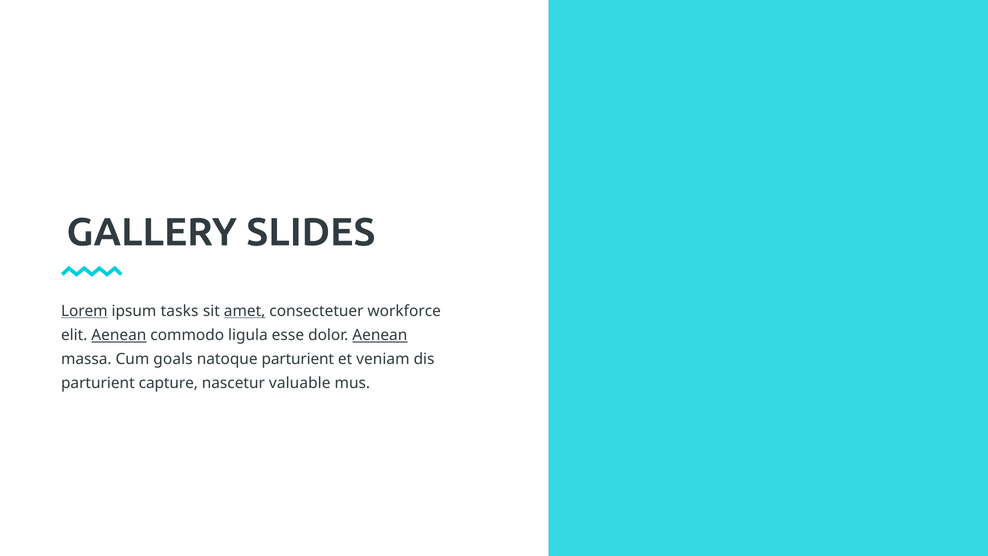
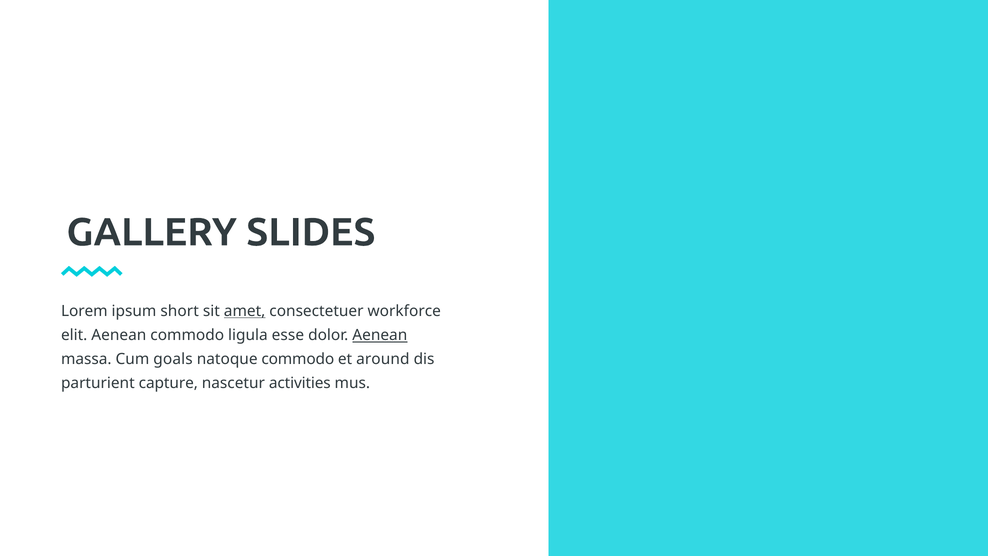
Lorem underline: present -> none (84, 311)
tasks: tasks -> short (180, 311)
Aenean underline: present -> none (119, 335)
natoque parturient: parturient -> commodo (298, 359)
veniam: veniam -> around (383, 359)
valuable: valuable -> activities (300, 383)
